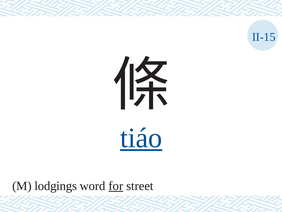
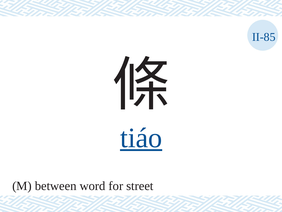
II-15: II-15 -> II-85 (264, 37)
lodgings: lodgings -> between (56, 186)
for underline: present -> none (116, 186)
